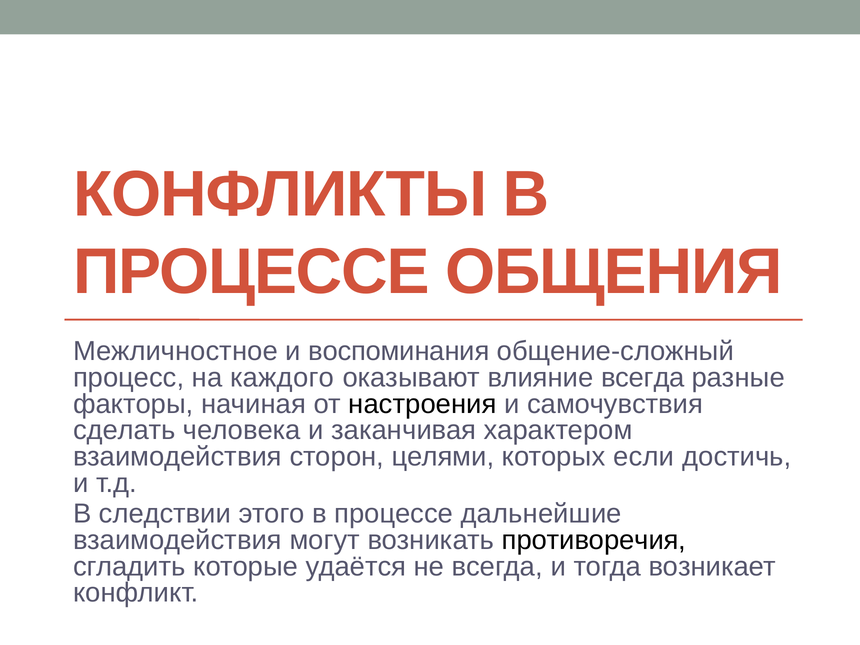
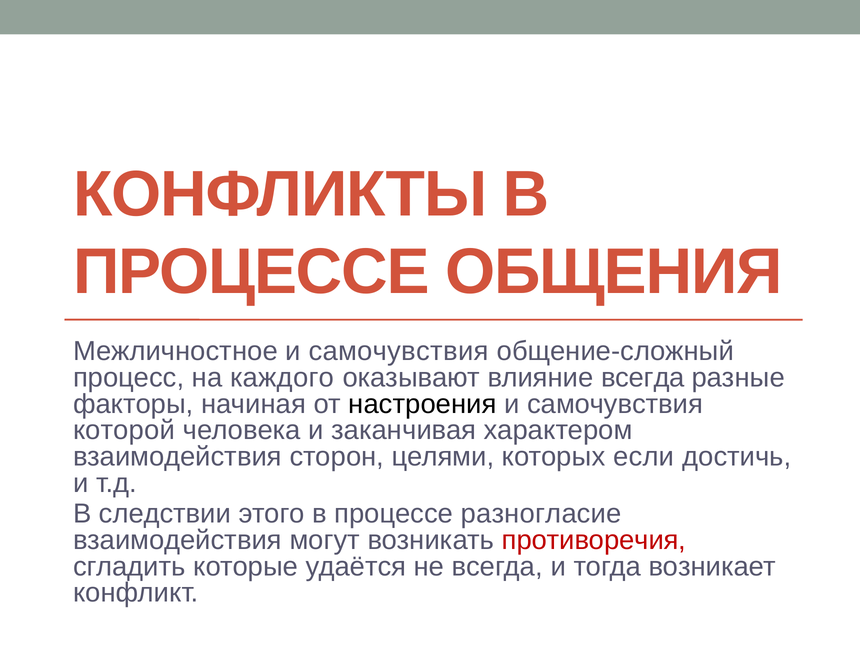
Межличностное и воспоминания: воспоминания -> самочувствия (399, 351)
сделать: сделать -> которой (124, 430)
дальнейшие: дальнейшие -> разногласие (541, 514)
противоречия colour: black -> red (594, 540)
